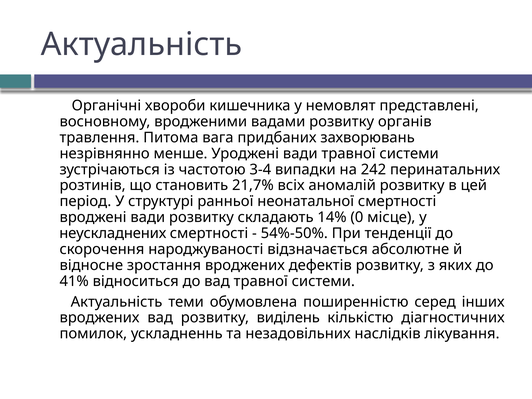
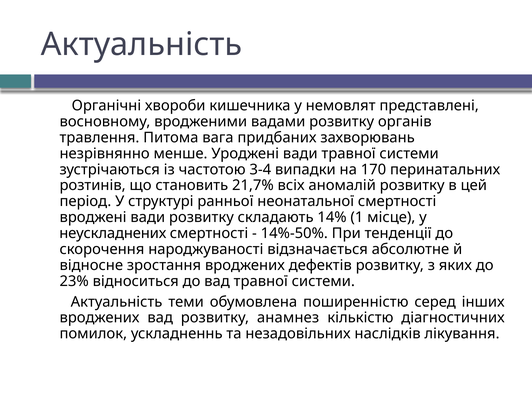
242: 242 -> 170 (373, 169)
0: 0 -> 1 (357, 217)
54%-50%: 54%-50% -> 14%-50% (294, 233)
41%: 41% -> 23% (74, 281)
виділень: виділень -> анамнез (288, 318)
